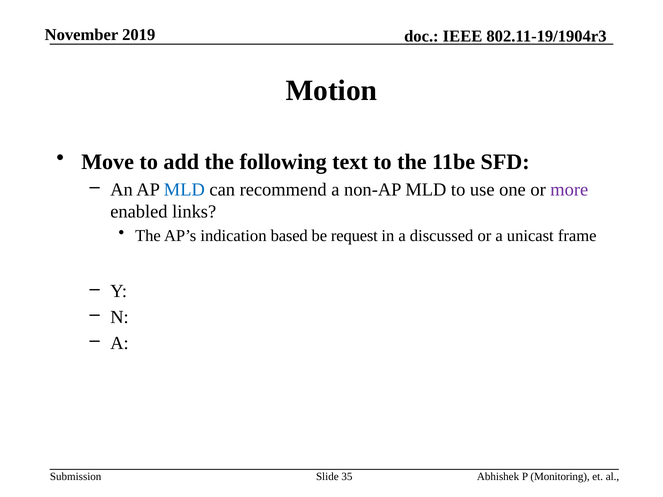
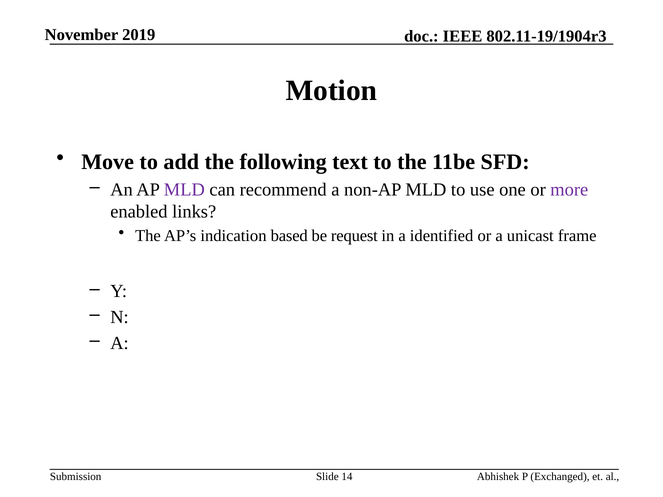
MLD colour: blue -> purple (184, 190)
discussed: discussed -> identified (442, 236)
35: 35 -> 14 (347, 477)
Monitoring: Monitoring -> Exchanged (560, 477)
